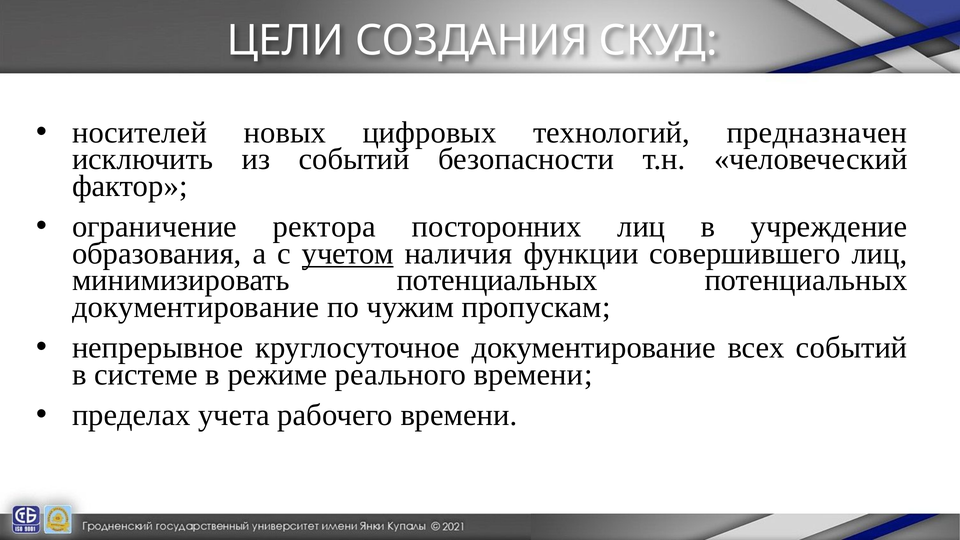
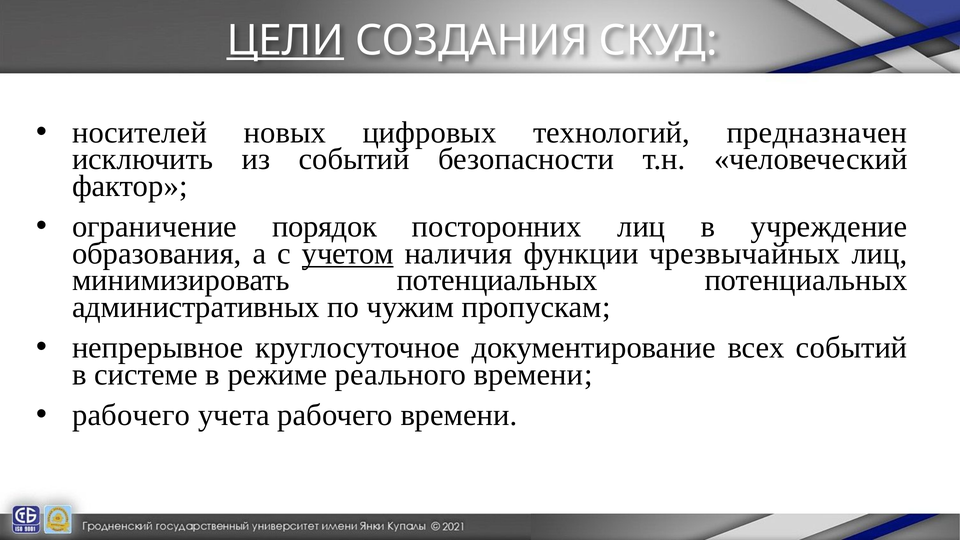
ЦЕЛИ underline: none -> present (285, 41)
ректора: ректора -> порядок (325, 227)
совершившего: совершившего -> чрезвычайных (745, 254)
документирование: документирование -> административных (196, 307)
пределах: пределах -> рабочего (131, 415)
